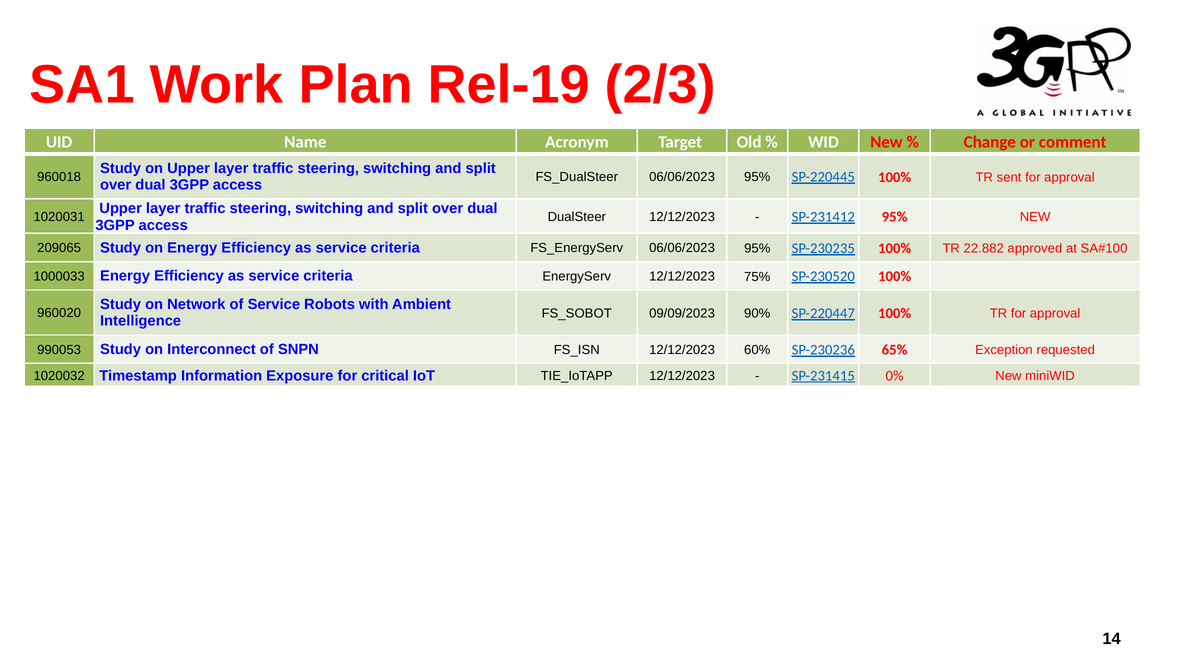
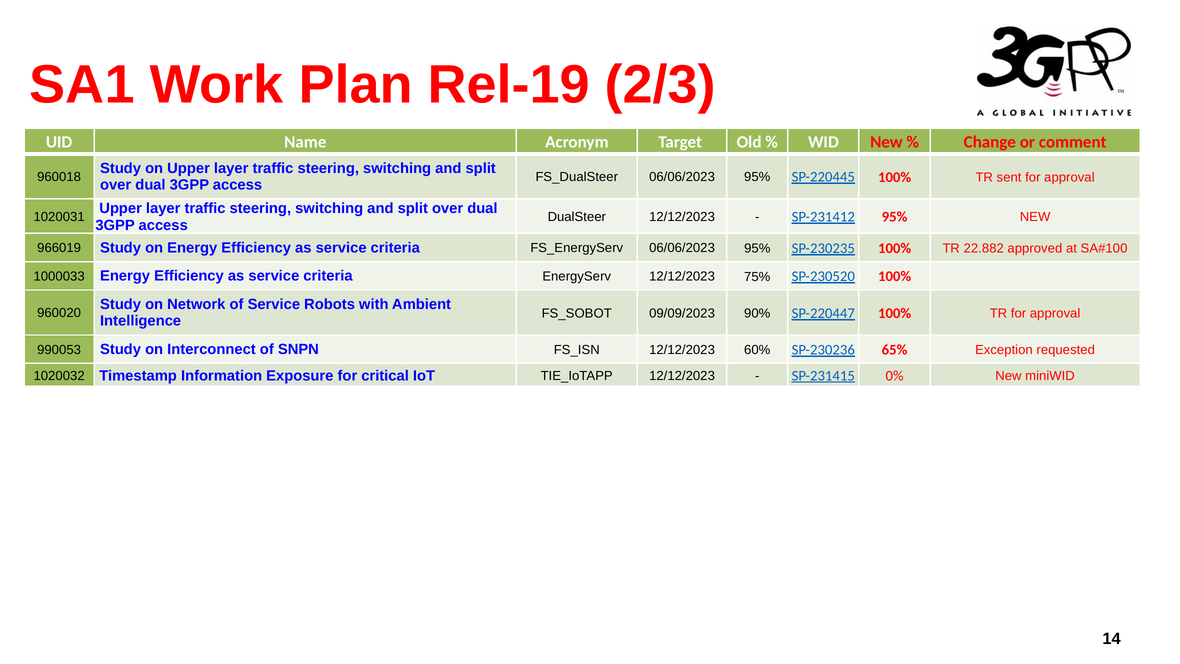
209065: 209065 -> 966019 (59, 248)
